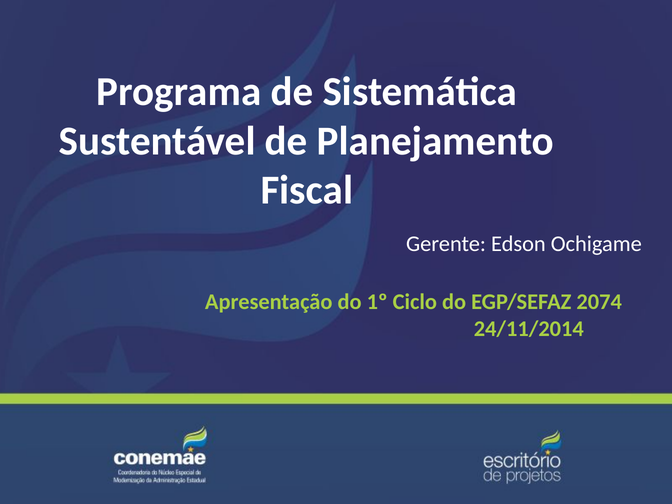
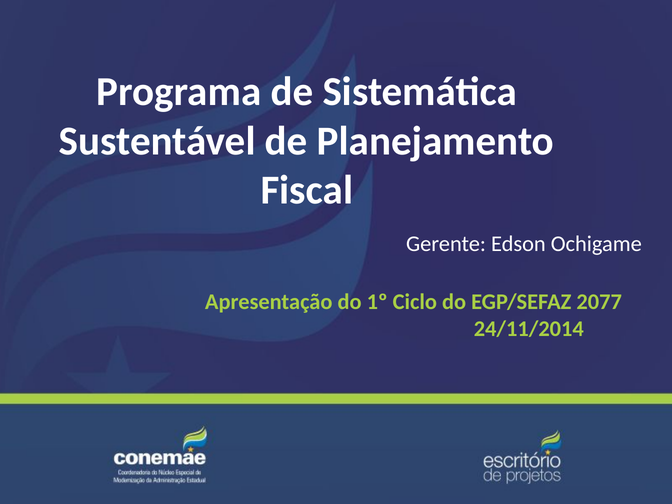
2074: 2074 -> 2077 (599, 302)
